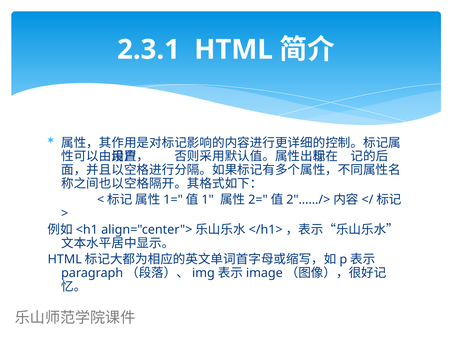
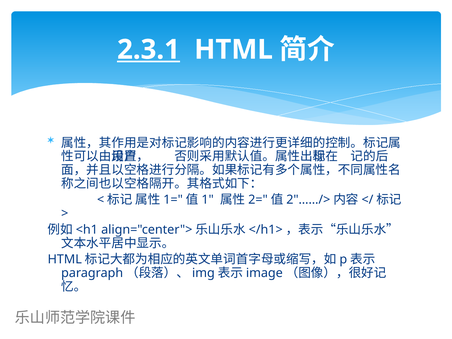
2.3.1 underline: none -> present (149, 50)
